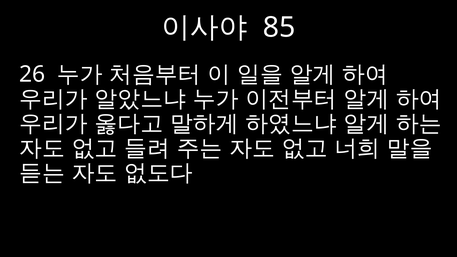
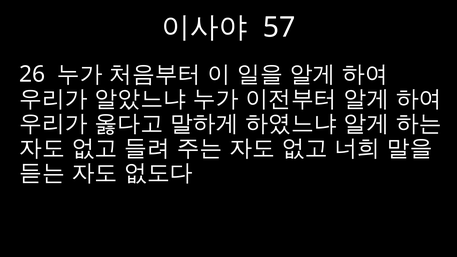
85: 85 -> 57 (279, 28)
